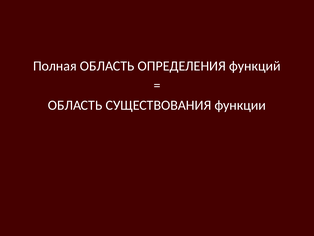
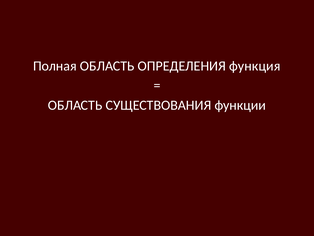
функций: функций -> функция (255, 66)
